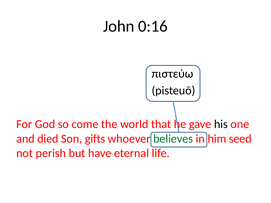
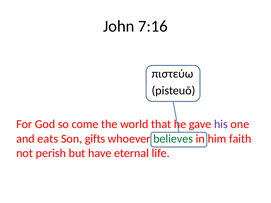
0:16: 0:16 -> 7:16 (153, 26)
his colour: black -> purple (221, 124)
died: died -> eats (48, 139)
seed: seed -> faith (240, 139)
